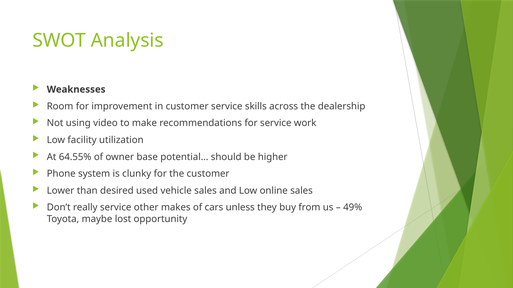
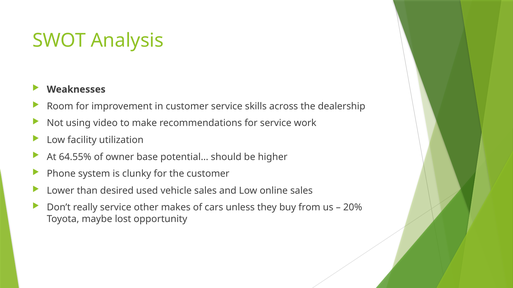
49%: 49% -> 20% (353, 208)
